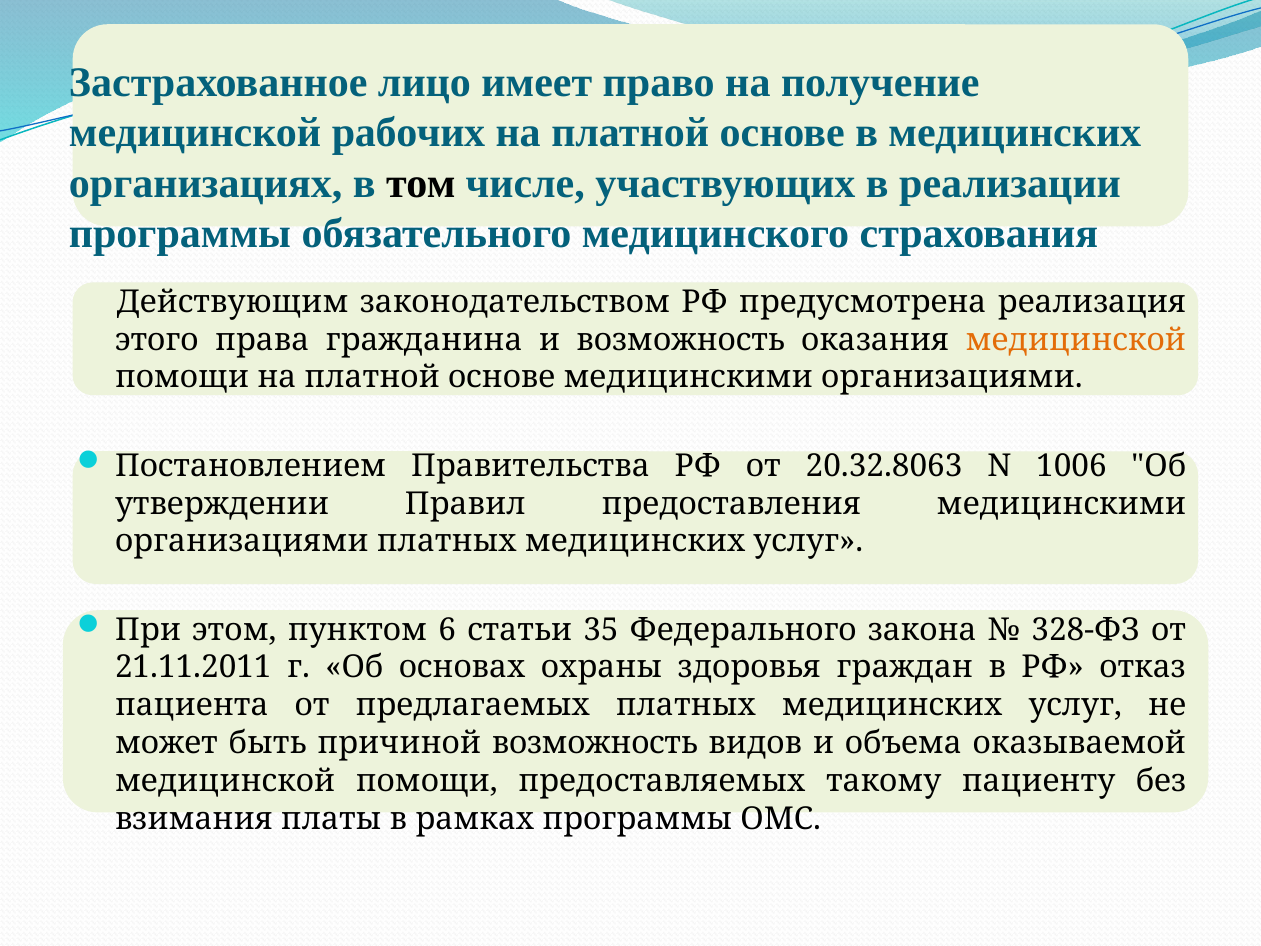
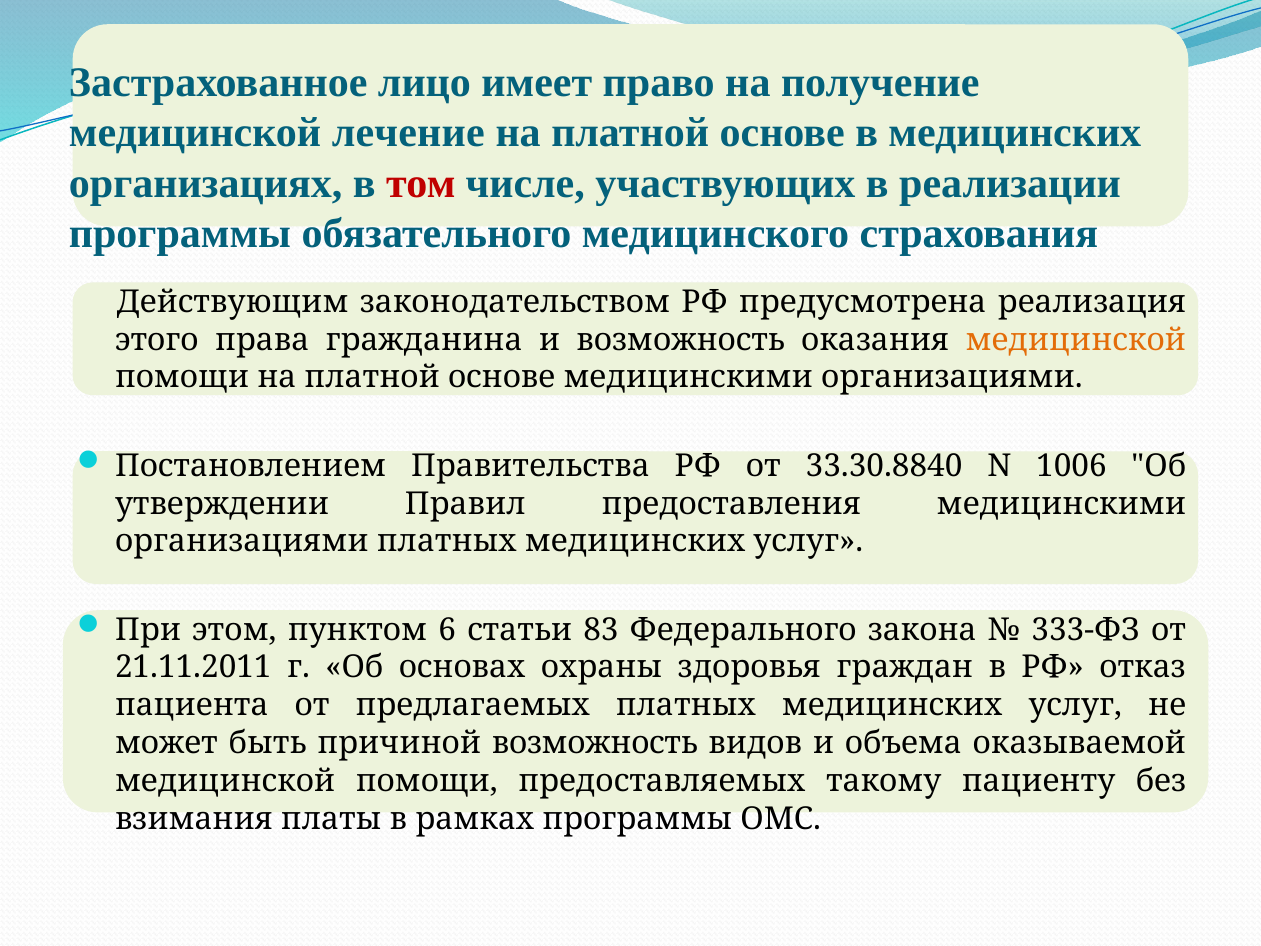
рабочих: рабочих -> лечение (408, 133)
том colour: black -> red (421, 183)
20.32.8063: 20.32.8063 -> 33.30.8840 (884, 466)
35: 35 -> 83 (601, 630)
328-ФЗ: 328-ФЗ -> 333-ФЗ (1086, 630)
